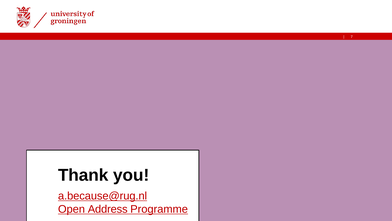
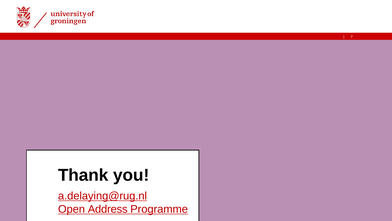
a.because@rug.nl: a.because@rug.nl -> a.delaying@rug.nl (103, 195)
